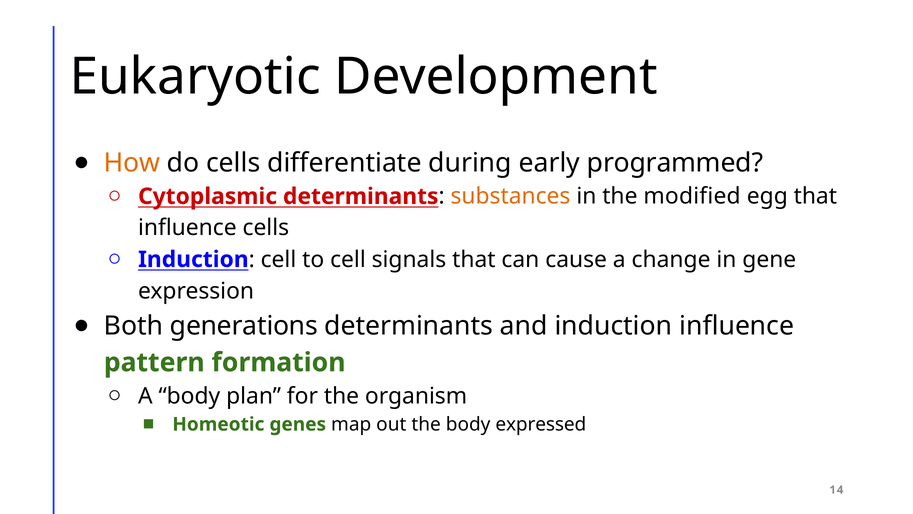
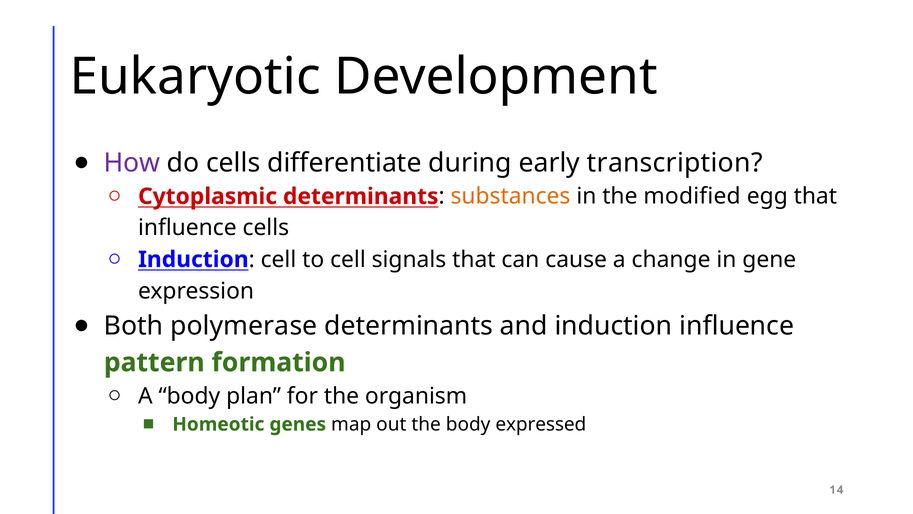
How colour: orange -> purple (132, 163)
programmed: programmed -> transcription (675, 163)
generations: generations -> polymerase (244, 325)
